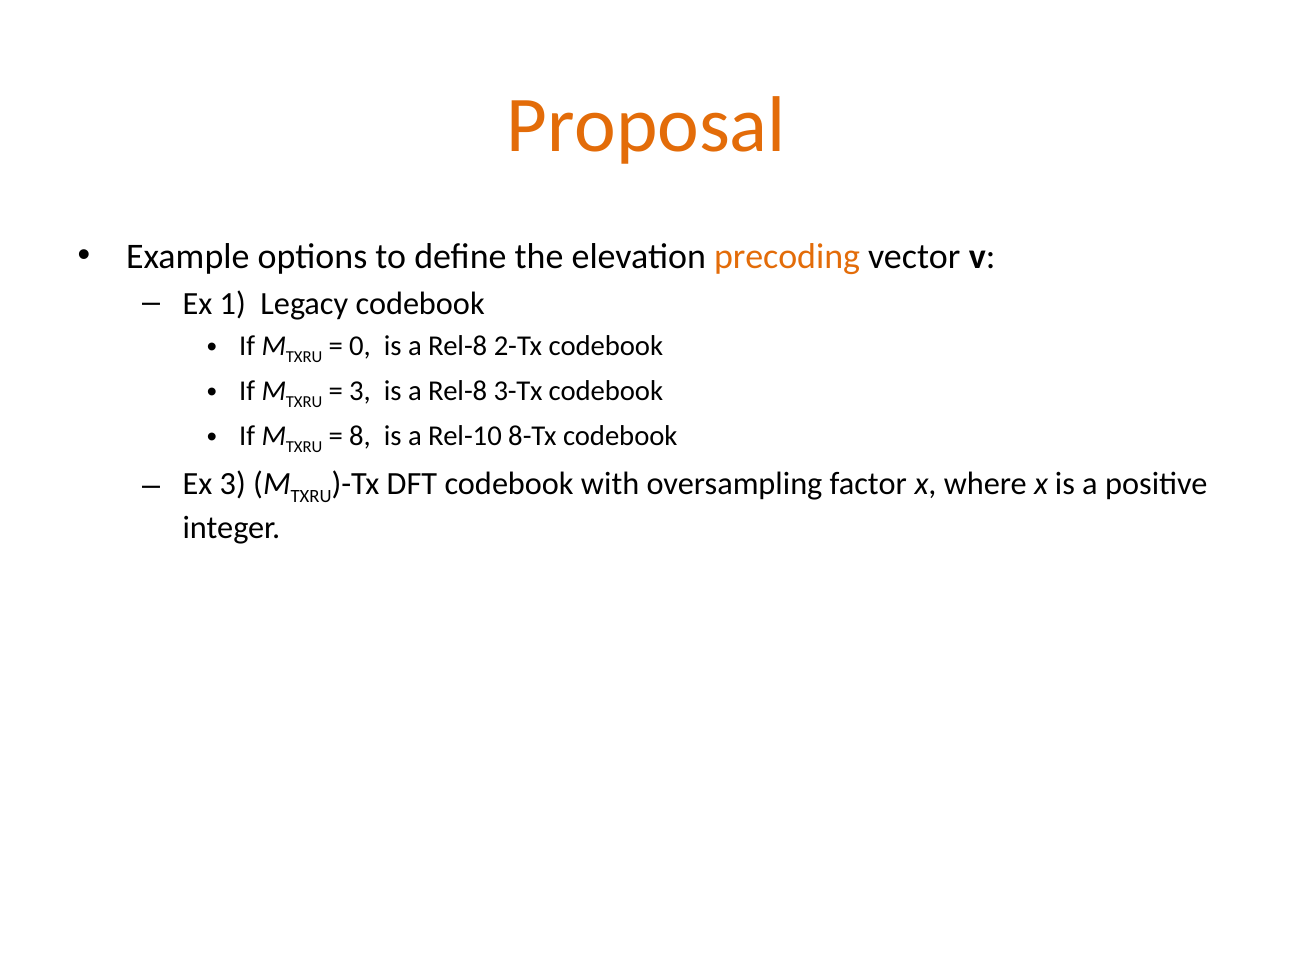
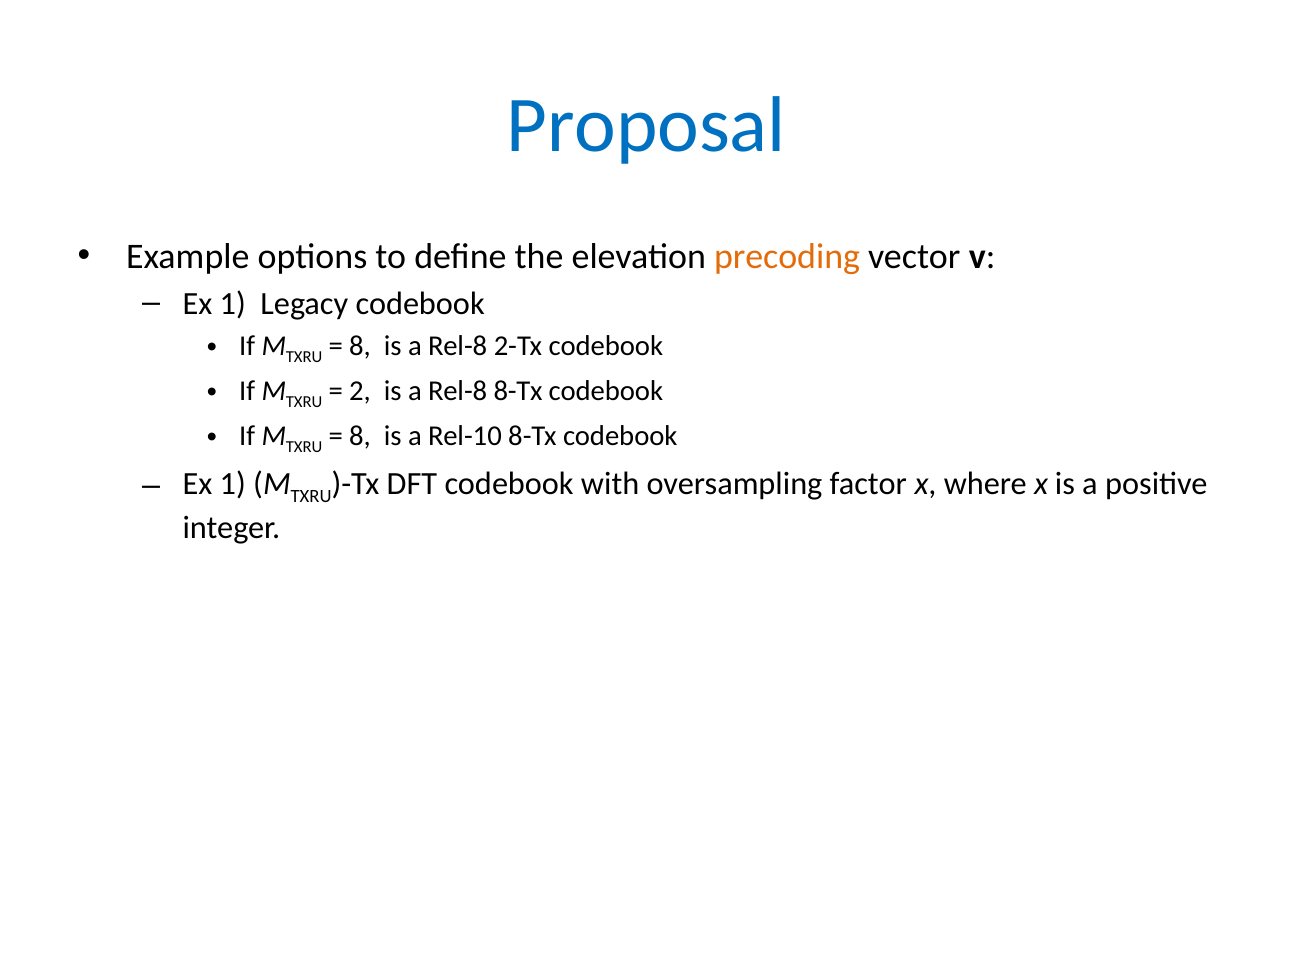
Proposal colour: orange -> blue (646, 125)
0: 0 -> 8 (360, 346)
3: 3 -> 2 (360, 391)
Rel-8 3-Tx: 3-Tx -> 8-Tx (518, 391)
3: 3 -> 1 (233, 484)
